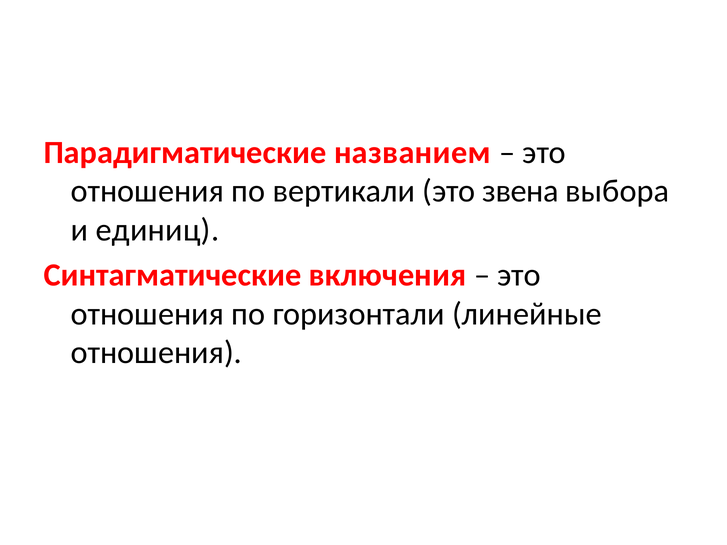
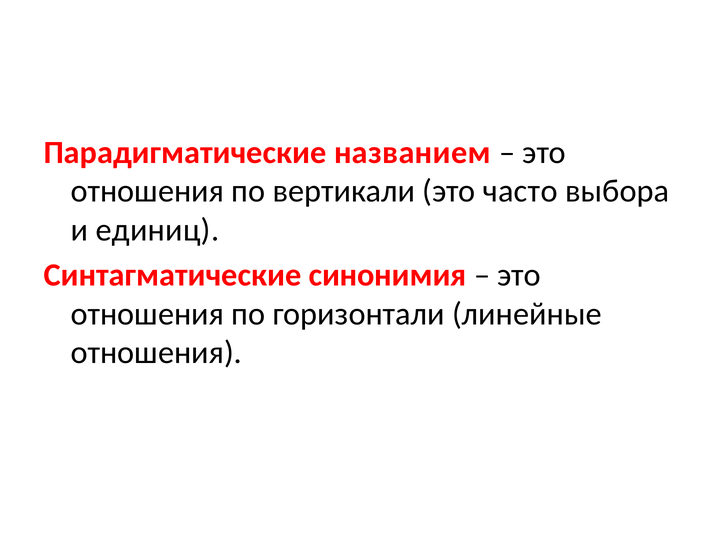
звена: звена -> часто (520, 191)
включения: включения -> синонимия (388, 275)
